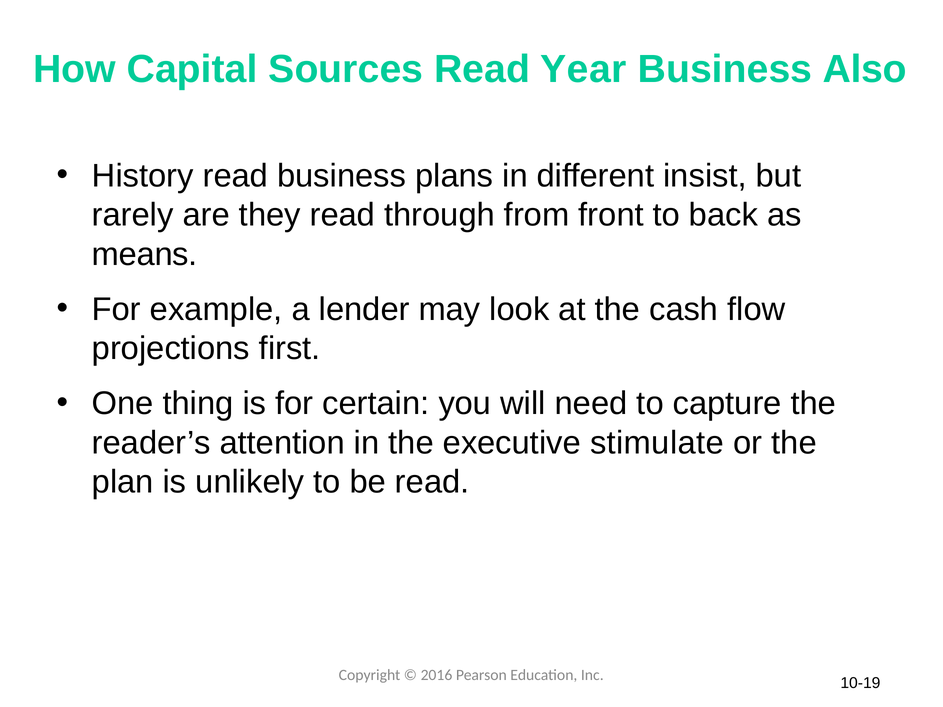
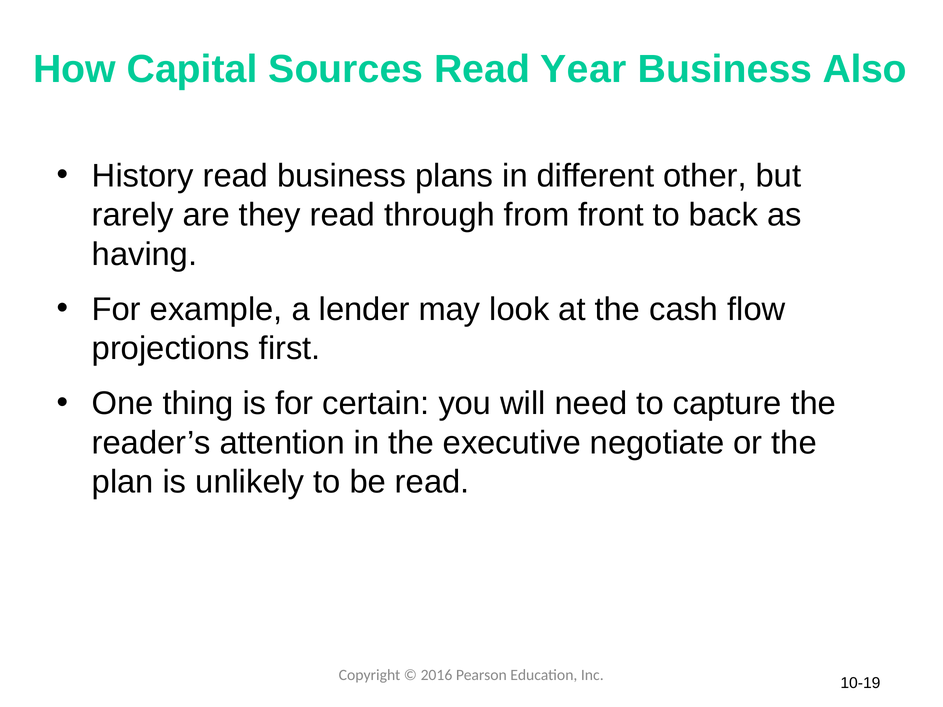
insist: insist -> other (705, 176)
means: means -> having (145, 255)
stimulate: stimulate -> negotiate (657, 443)
